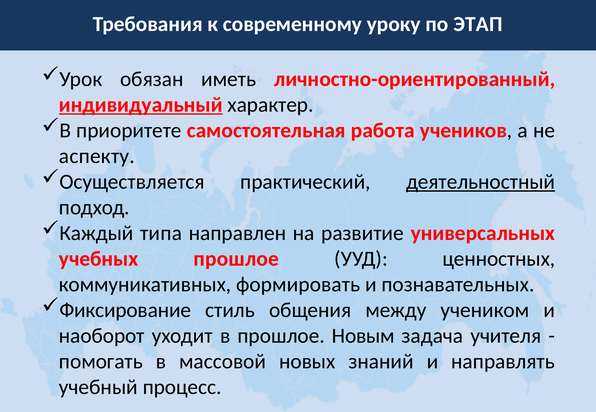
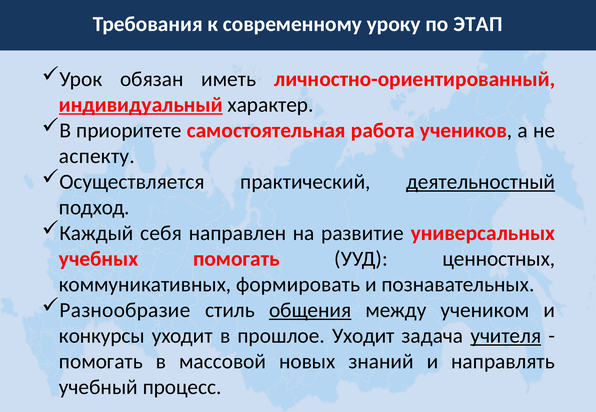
типа: типа -> себя (161, 233)
учебных прошлое: прошлое -> помогать (236, 259)
Фиксирование: Фиксирование -> Разнообразие (125, 311)
общения underline: none -> present (310, 311)
наоборот: наоборот -> конкурсы (102, 336)
прошлое Новым: Новым -> Уходит (363, 336)
учителя underline: none -> present (506, 336)
